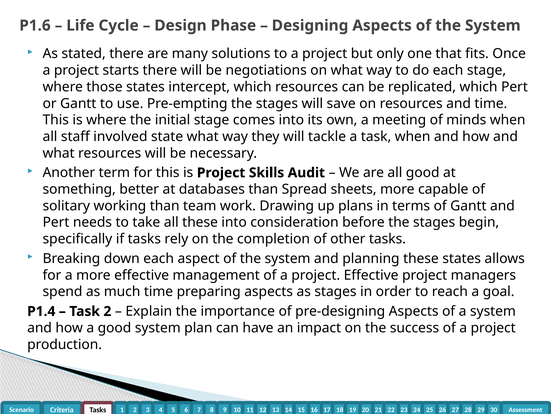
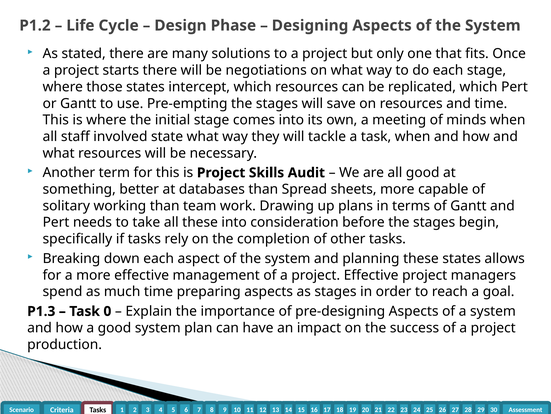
P1.6: P1.6 -> P1.2 (35, 25)
P1.4: P1.4 -> P1.3 (41, 311)
Task 2: 2 -> 0 (107, 311)
